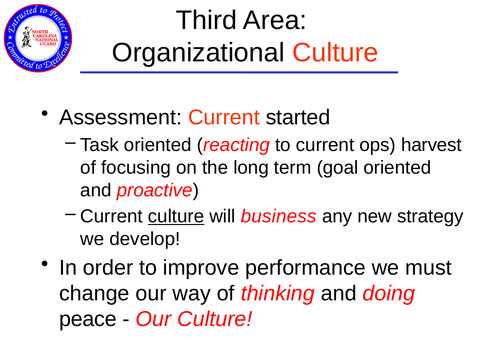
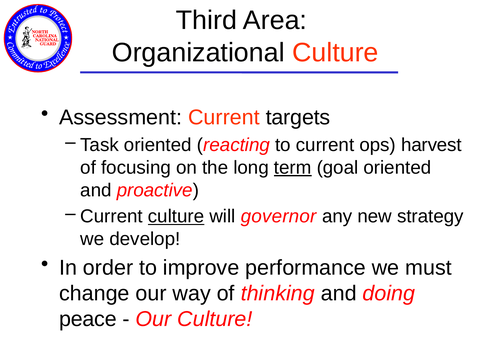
started: started -> targets (298, 117)
term underline: none -> present (293, 168)
business: business -> governor (279, 217)
